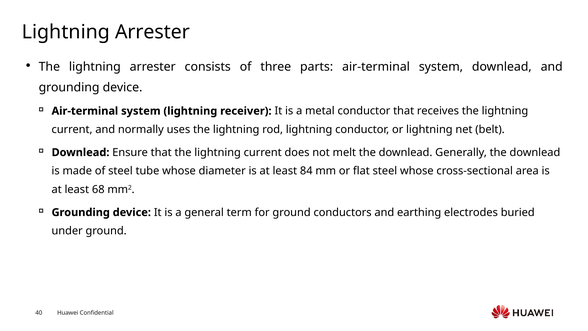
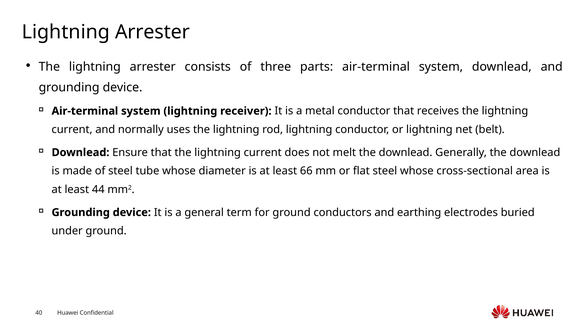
84: 84 -> 66 (306, 171)
68: 68 -> 44 (98, 189)
